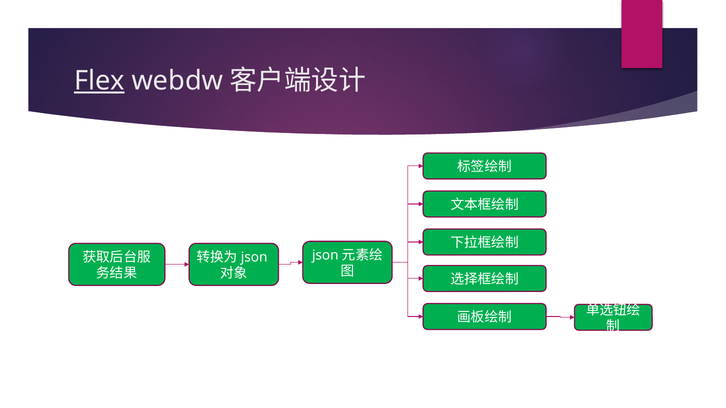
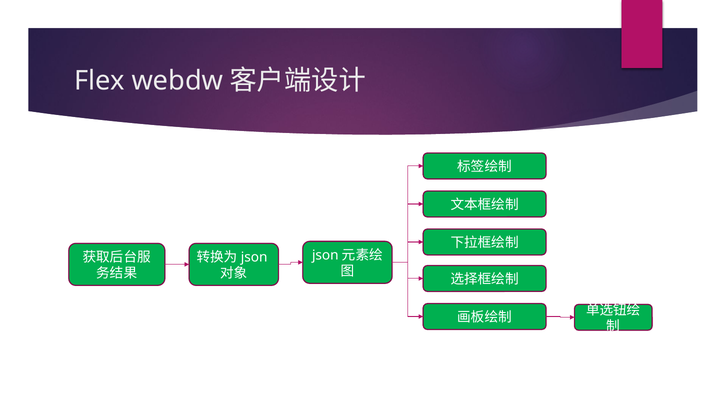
Flex underline: present -> none (99, 81)
